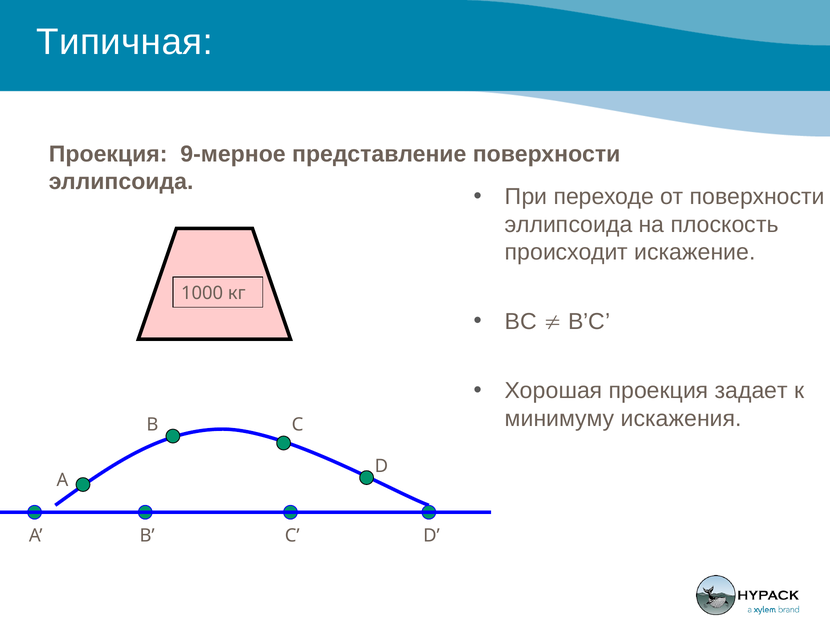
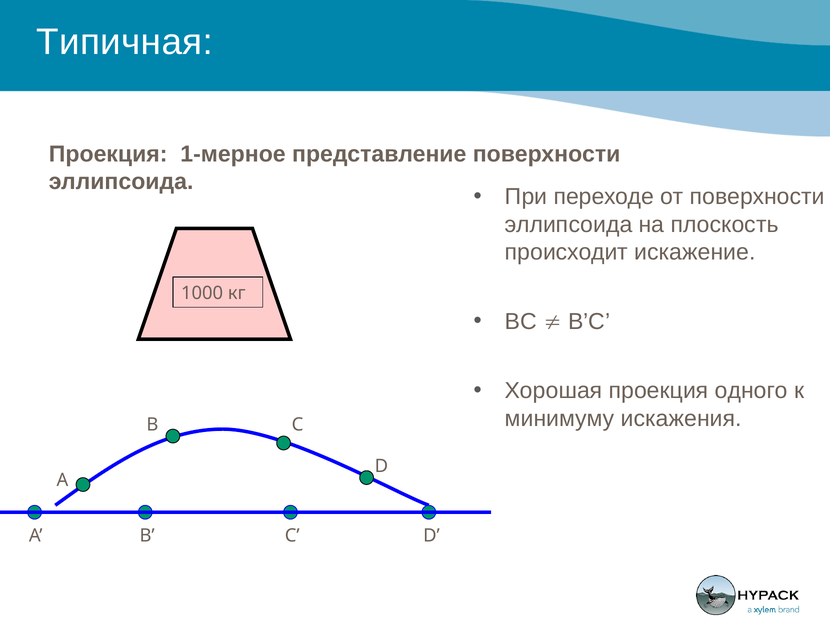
9-мерное: 9-мерное -> 1-мерное (233, 154)
задает: задает -> одного (751, 390)
